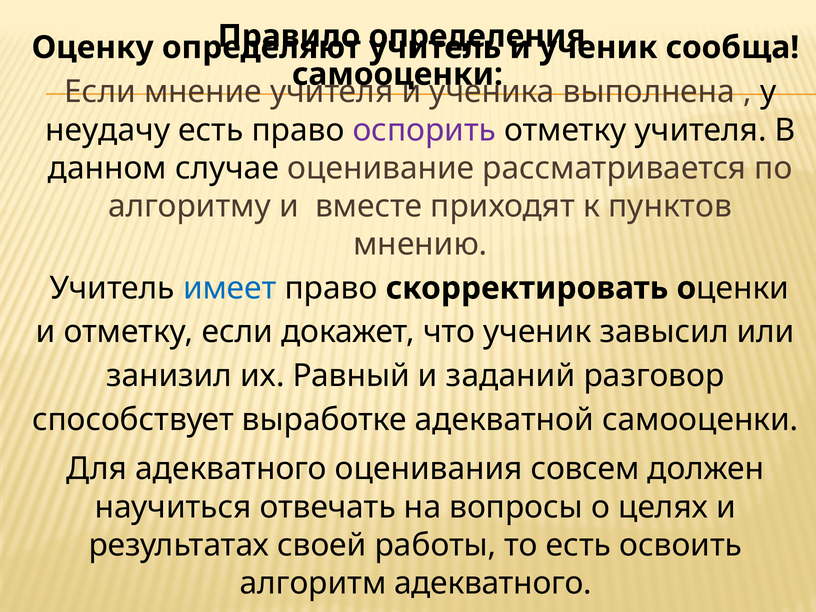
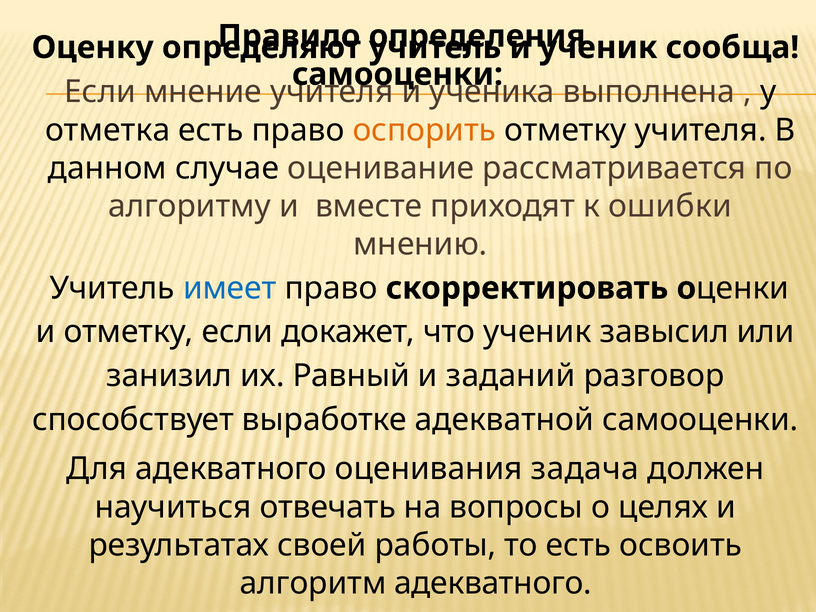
неудачу: неудачу -> отметка (108, 130)
оспорить colour: purple -> orange (424, 130)
пунктов: пунктов -> ошибки (670, 206)
совсем: совсем -> задача (585, 469)
